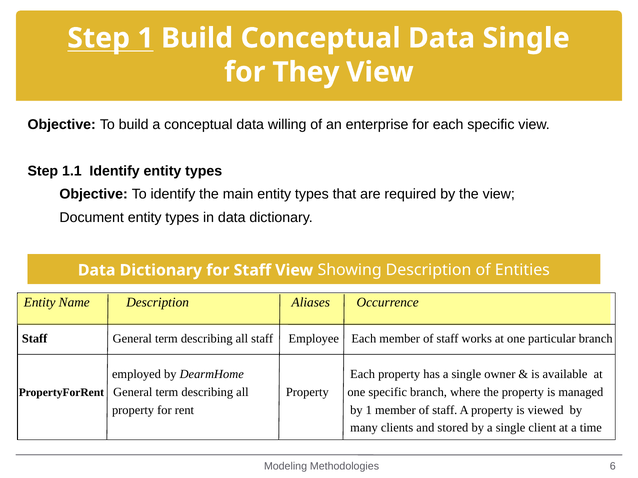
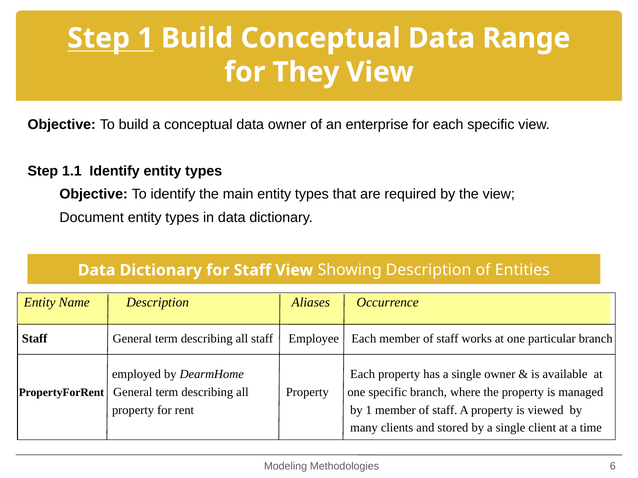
Data Single: Single -> Range (526, 38)
data willing: willing -> owner (287, 125)
